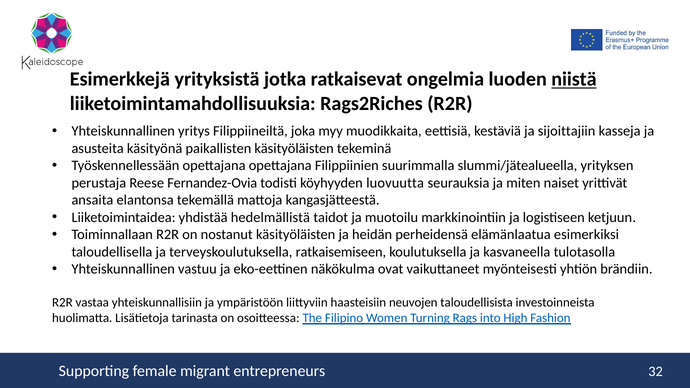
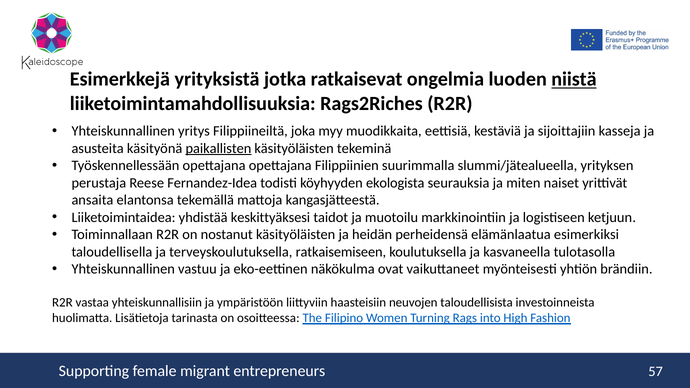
paikallisten underline: none -> present (218, 148)
Fernandez-Ovia: Fernandez-Ovia -> Fernandez-Idea (212, 183)
luovuutta: luovuutta -> ekologista (395, 183)
hedelmällistä: hedelmällistä -> keskittyäksesi (271, 217)
32: 32 -> 57 (656, 371)
